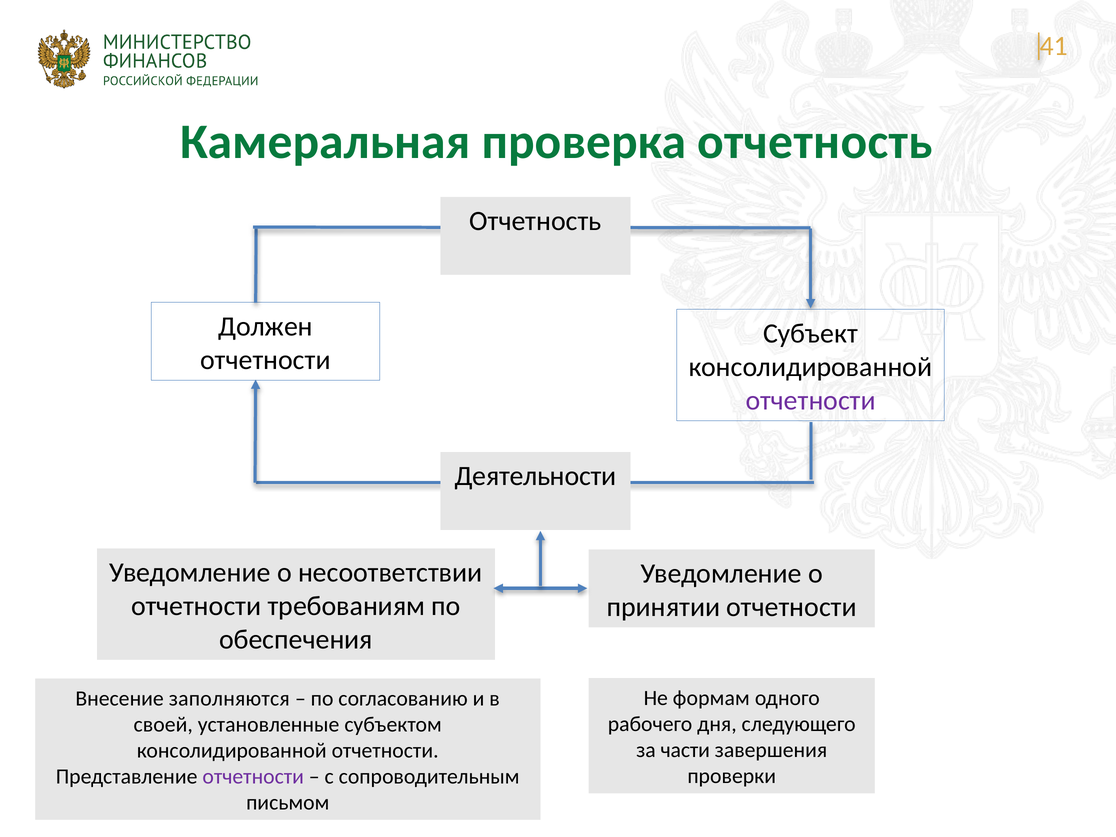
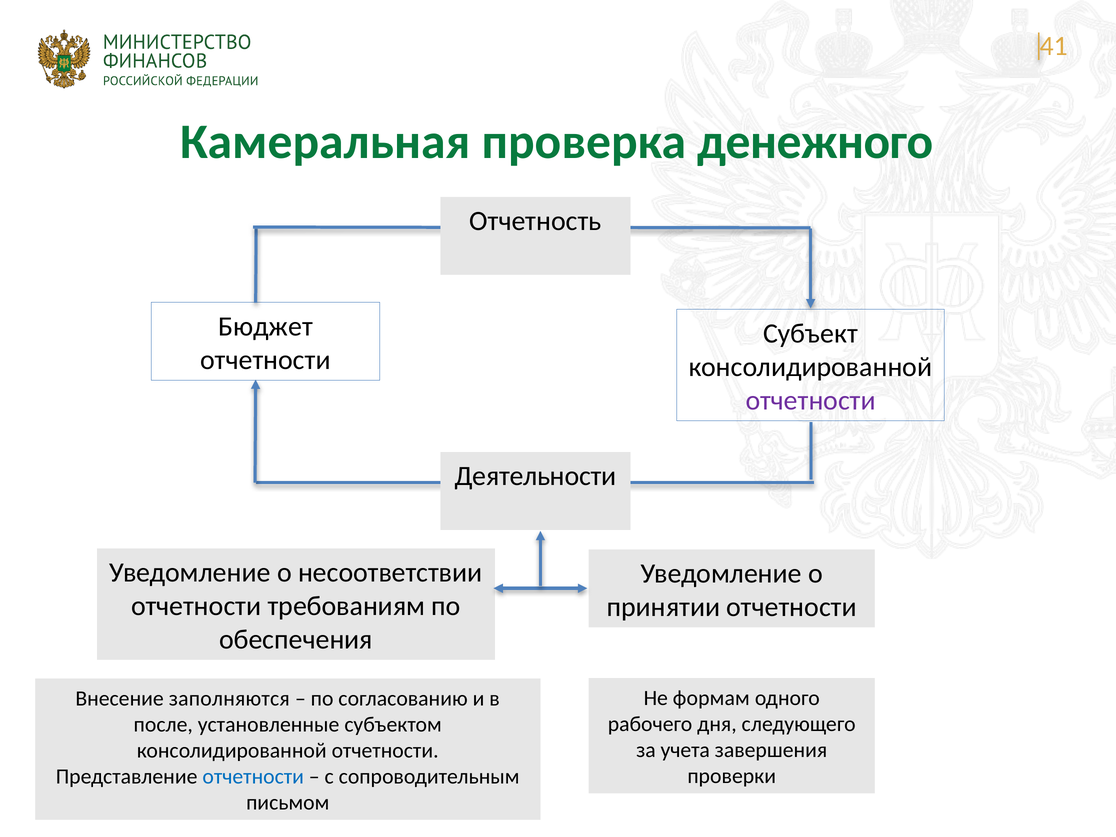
проверка отчетность: отчетность -> денежного (815, 142)
Должен: Должен -> Бюджет (265, 327)
своей: своей -> после (163, 725)
части: части -> учета (685, 750)
отчетности colour: purple -> blue (253, 777)
